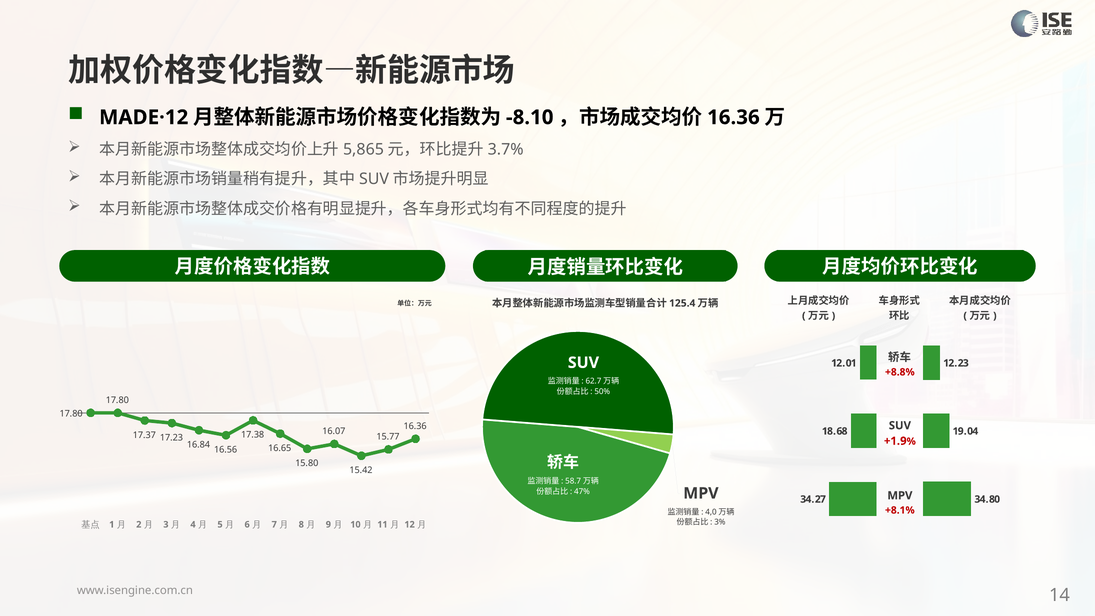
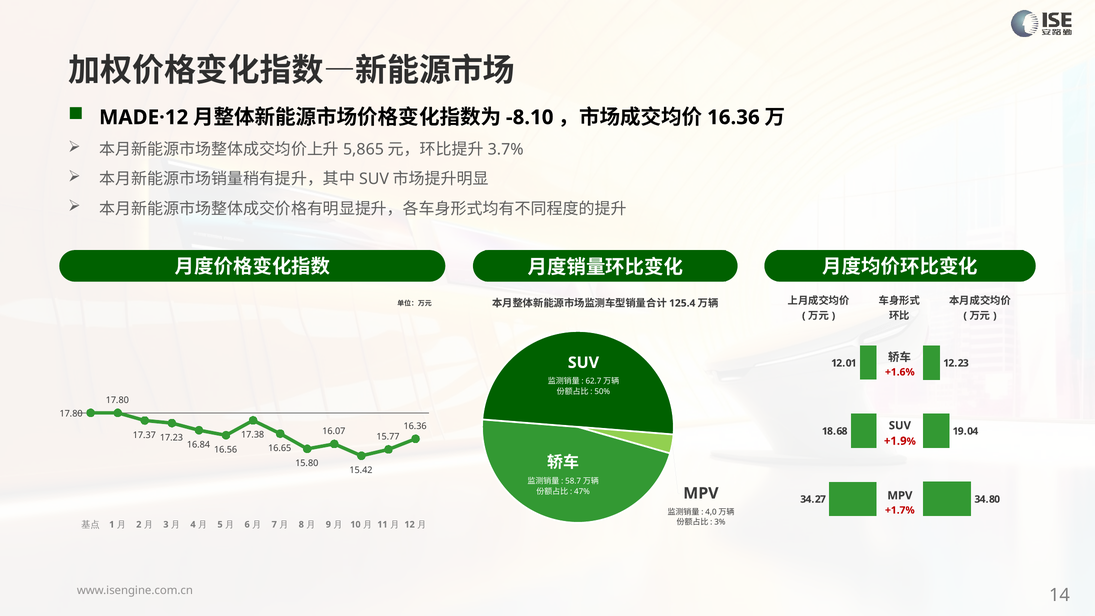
+8.8%: +8.8% -> +1.6% (900, 372)
+8.1%: +8.1% -> +1.7% (900, 510)
